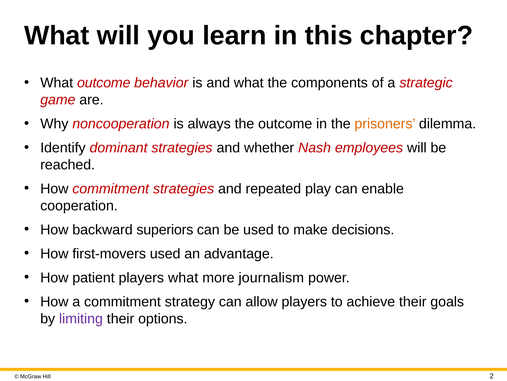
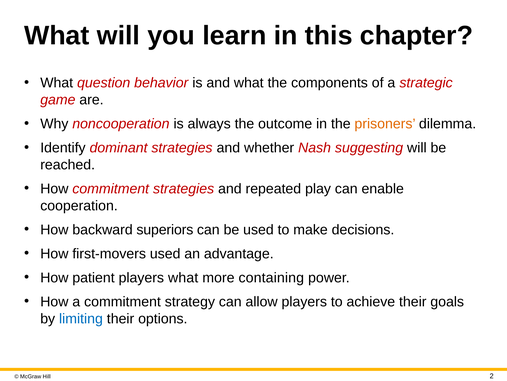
What outcome: outcome -> question (104, 83)
employees: employees -> suggesting (369, 148)
journalism: journalism -> containing (271, 277)
limiting colour: purple -> blue (81, 318)
